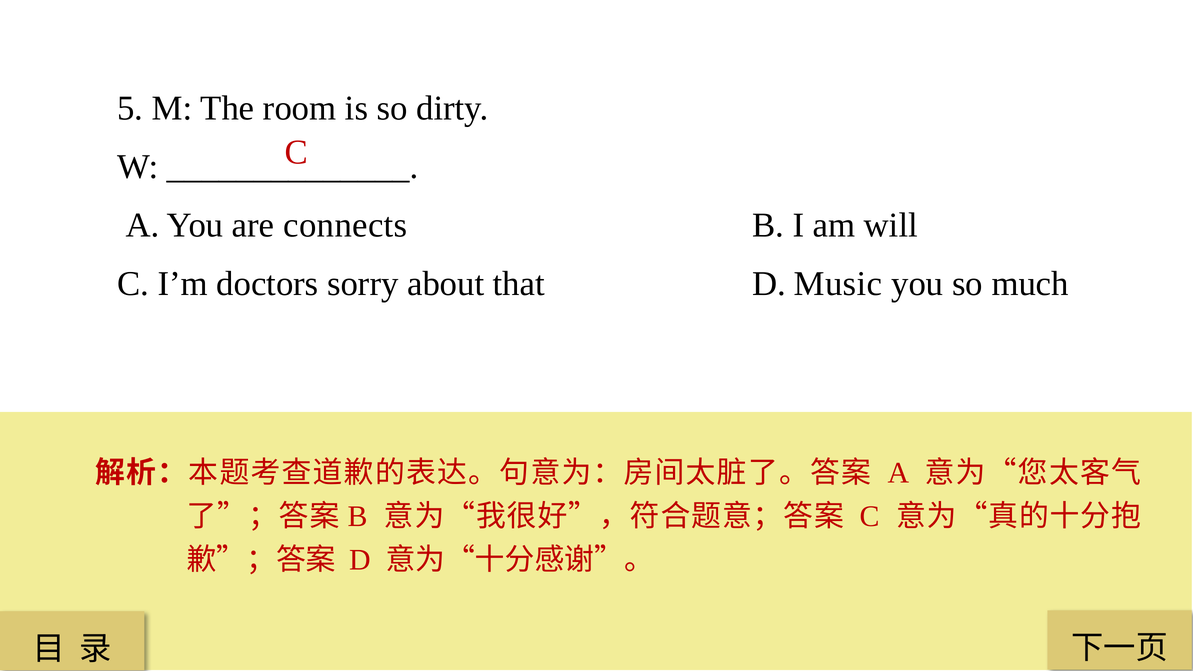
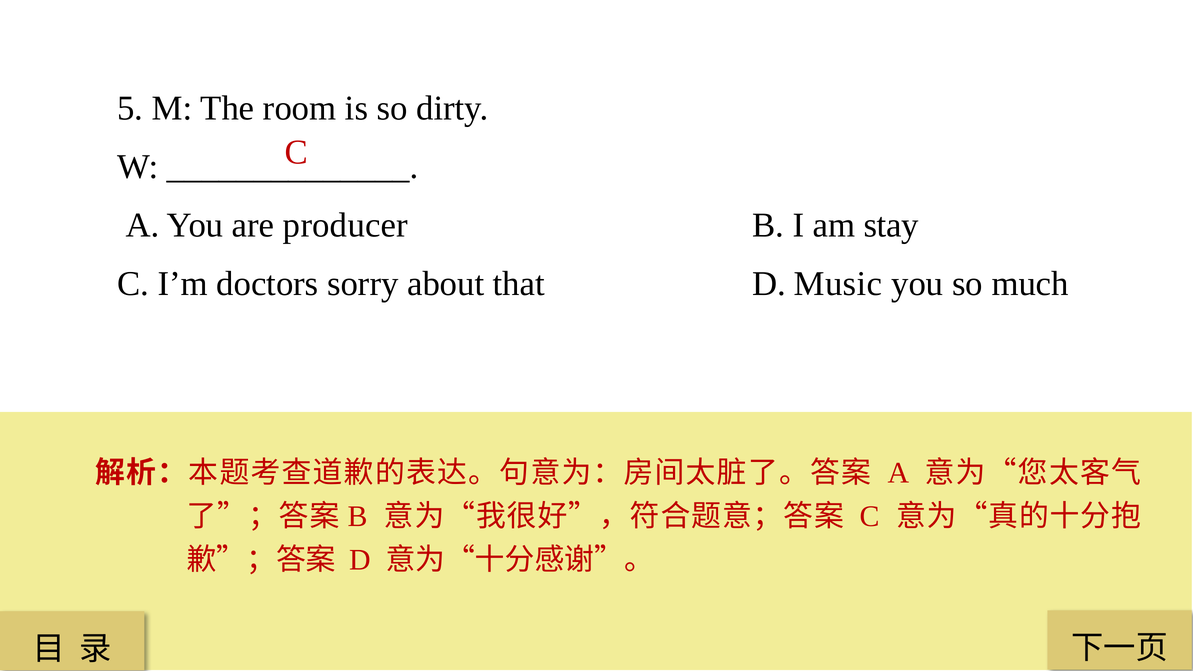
connects: connects -> producer (345, 225)
will: will -> stay (891, 225)
